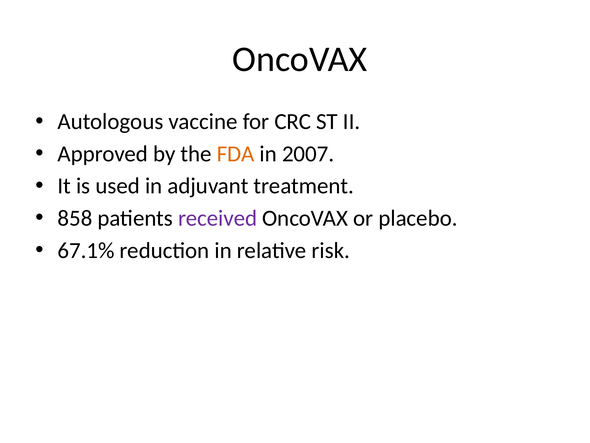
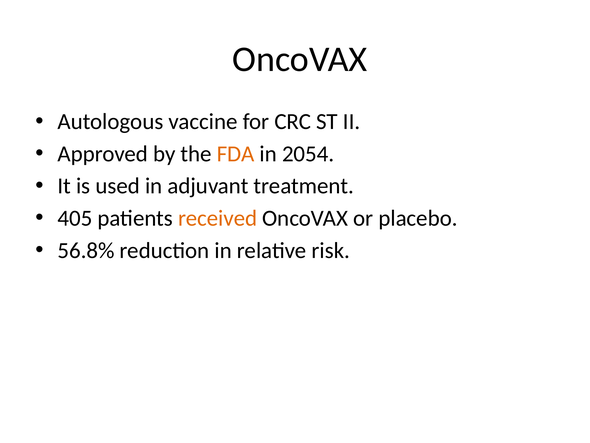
2007: 2007 -> 2054 (308, 154)
858: 858 -> 405 (75, 218)
received colour: purple -> orange (218, 218)
67.1%: 67.1% -> 56.8% (86, 250)
